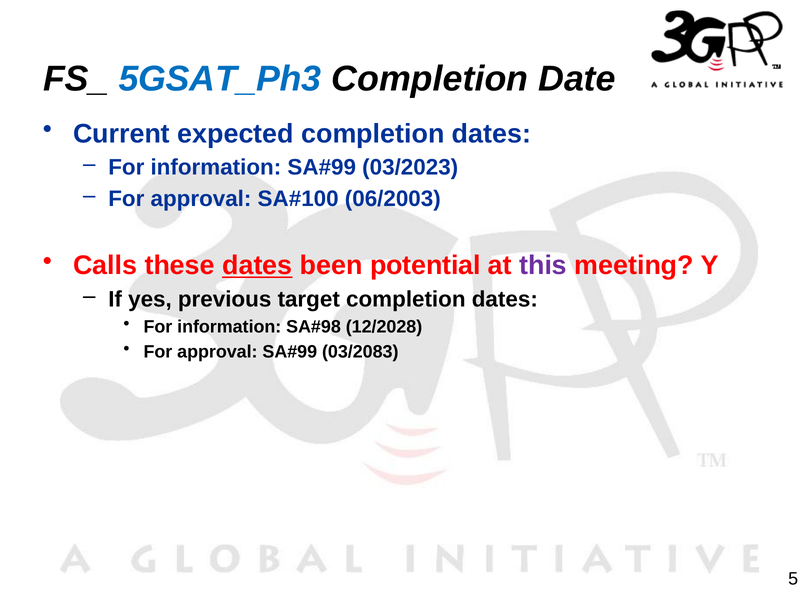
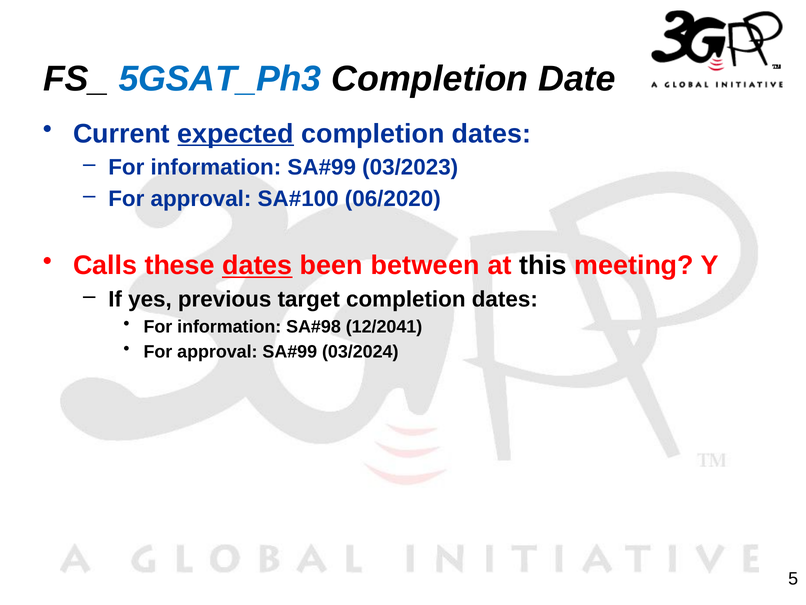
expected underline: none -> present (236, 134)
06/2003: 06/2003 -> 06/2020 (393, 199)
potential: potential -> between (425, 265)
this colour: purple -> black (543, 265)
12/2028: 12/2028 -> 12/2041 (384, 327)
03/2083: 03/2083 -> 03/2024 (360, 352)
